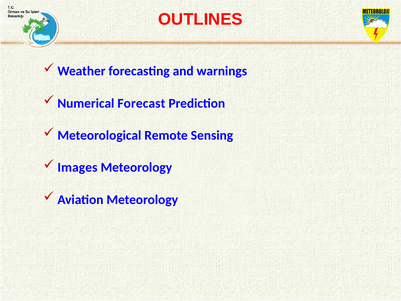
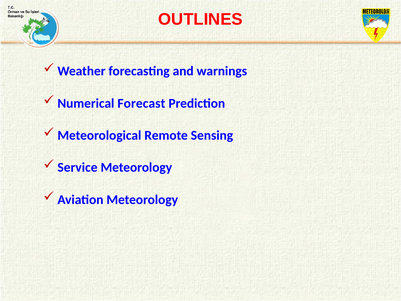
Images: Images -> Service (77, 167)
